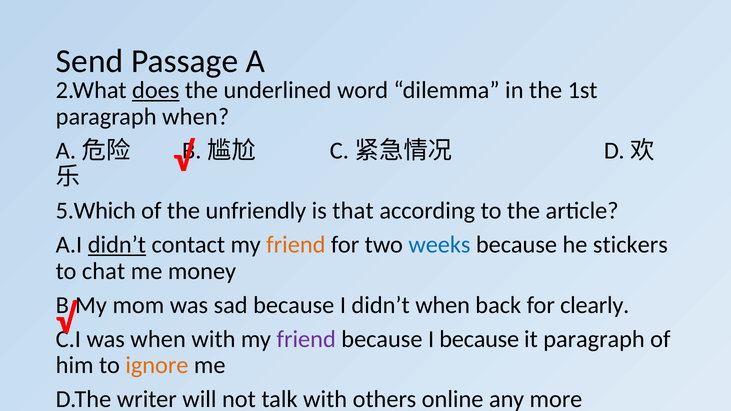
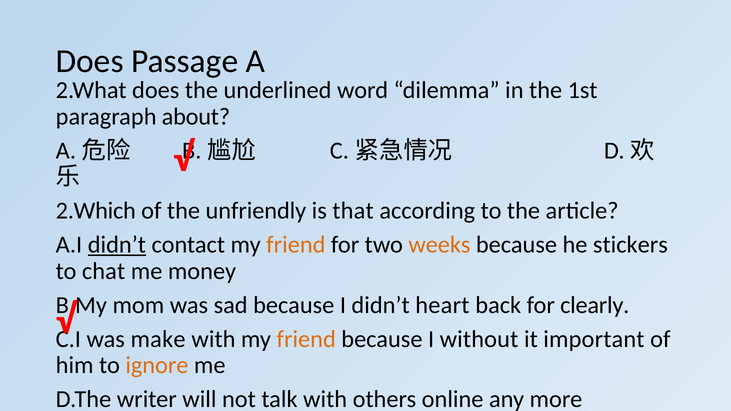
Send: Send -> Does (90, 61)
does underline: present -> none (156, 90)
paragraph when: when -> about (196, 117)
5.Which: 5.Which -> 2.Which (96, 211)
weeks colour: blue -> orange (439, 245)
didn’t when: when -> heart (442, 305)
was when: when -> make (158, 339)
friend colour: purple -> orange (306, 339)
I because: because -> without (479, 339)
it paragraph: paragraph -> important (594, 339)
